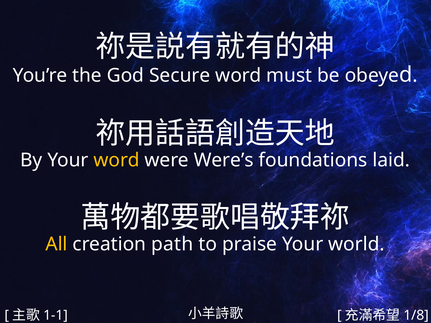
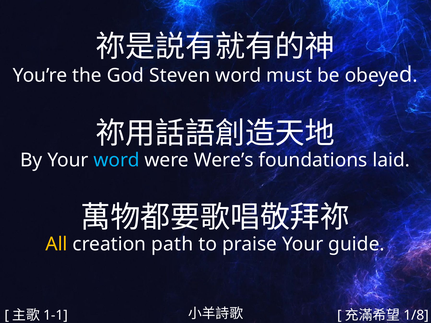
Secure: Secure -> Steven (180, 76)
word colour: yellow -> light blue (117, 160)
world: world -> guide (356, 244)
